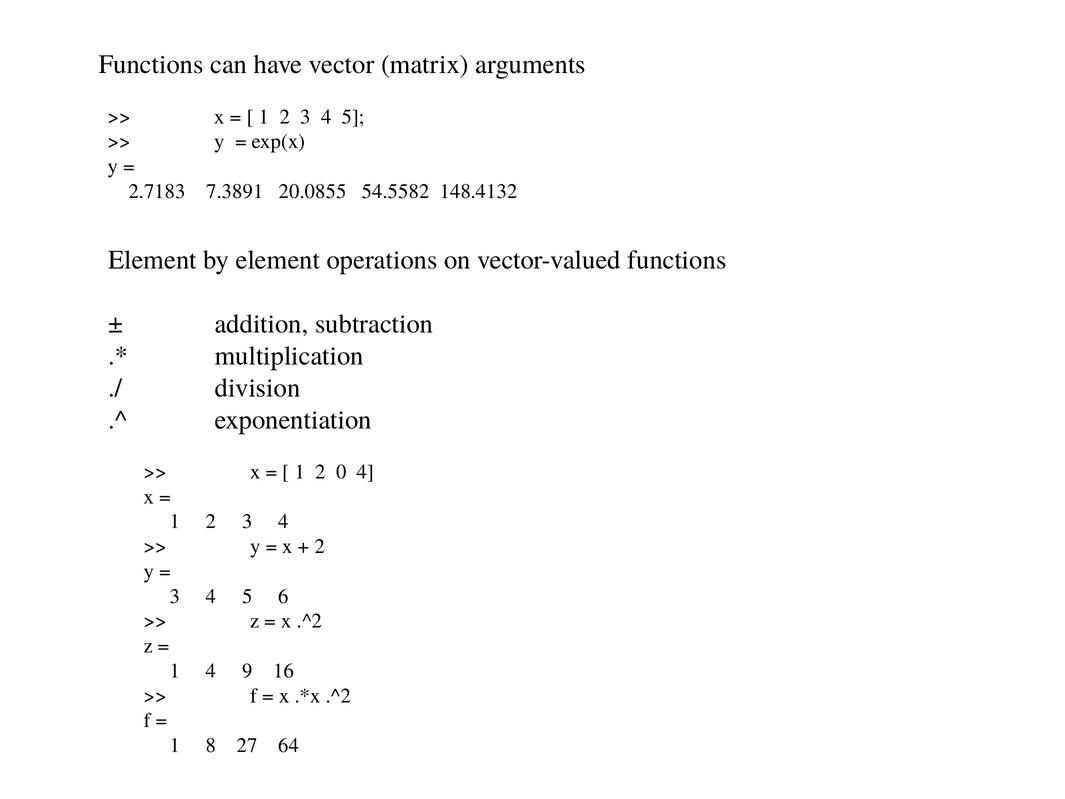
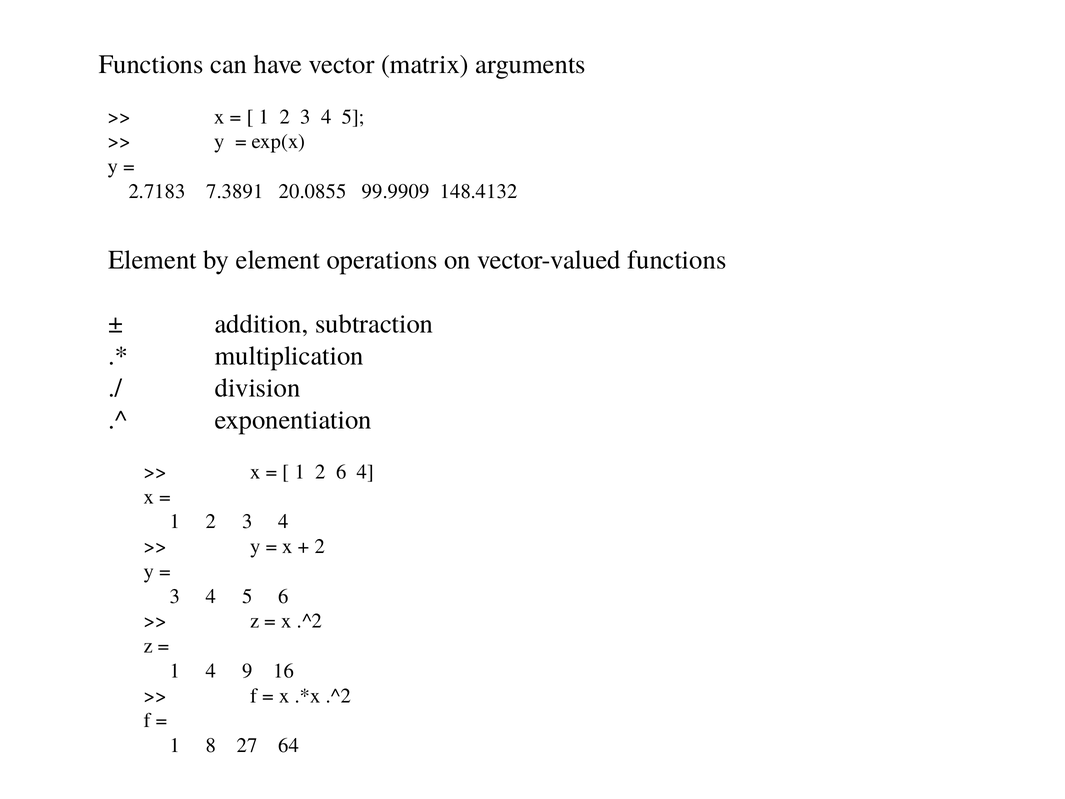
54.5582: 54.5582 -> 99.9909 (396, 191)
2 0: 0 -> 6 (341, 472)
